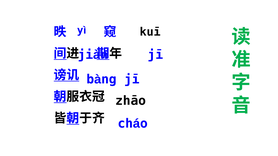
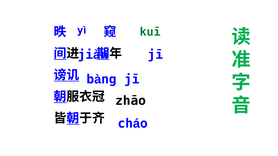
kuī colour: black -> green (150, 32)
